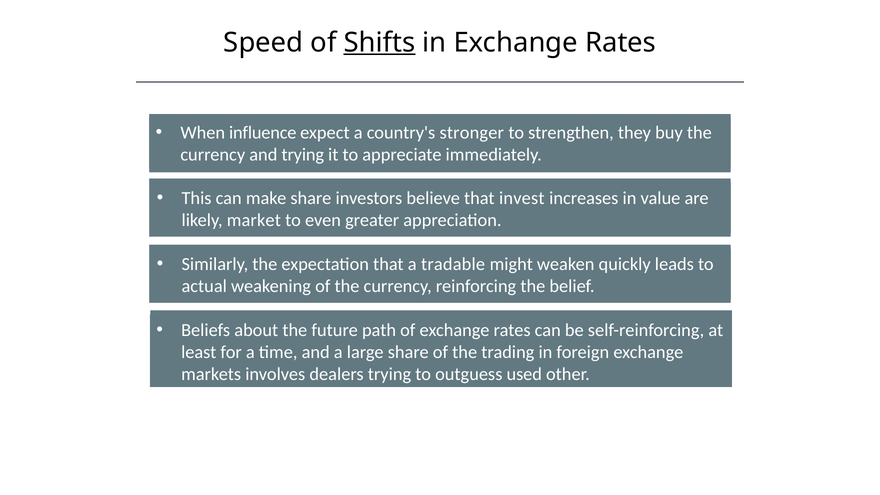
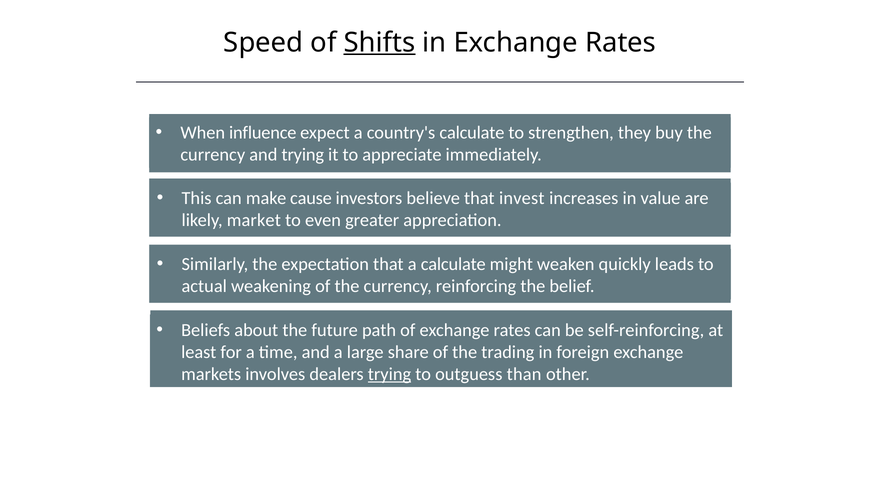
country's stronger: stronger -> calculate (472, 133)
make share: share -> cause (311, 198)
a tradable: tradable -> calculate (453, 264)
trying underline: none -> present (389, 374)
used: used -> than (524, 374)
